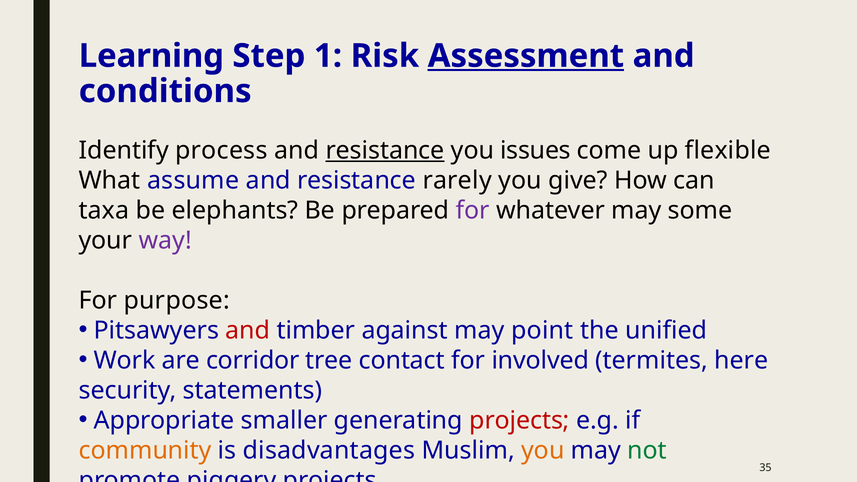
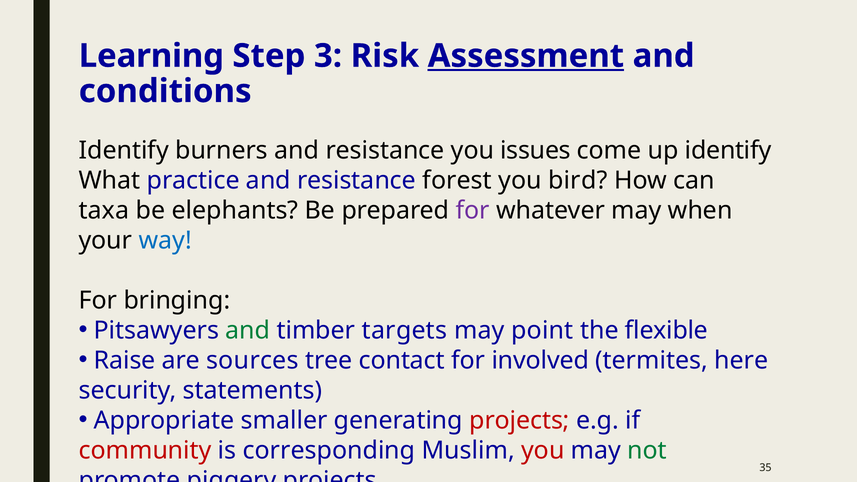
1: 1 -> 3 (328, 56)
process: process -> burners (222, 150)
resistance underline: present -> none (385, 150)
up flexible: flexible -> identify (728, 150)
assume: assume -> practice (193, 180)
rarely: rarely -> forest (457, 180)
give: give -> bird (578, 180)
some: some -> when (700, 210)
way colour: purple -> blue (165, 240)
purpose: purpose -> bringing (177, 300)
and colour: red -> green (248, 331)
against: against -> targets (405, 331)
unified: unified -> flexible (666, 331)
Work: Work -> Raise (125, 361)
corridor: corridor -> sources (252, 361)
community colour: orange -> red (145, 451)
disadvantages: disadvantages -> corresponding (329, 451)
you colour: orange -> red (543, 451)
